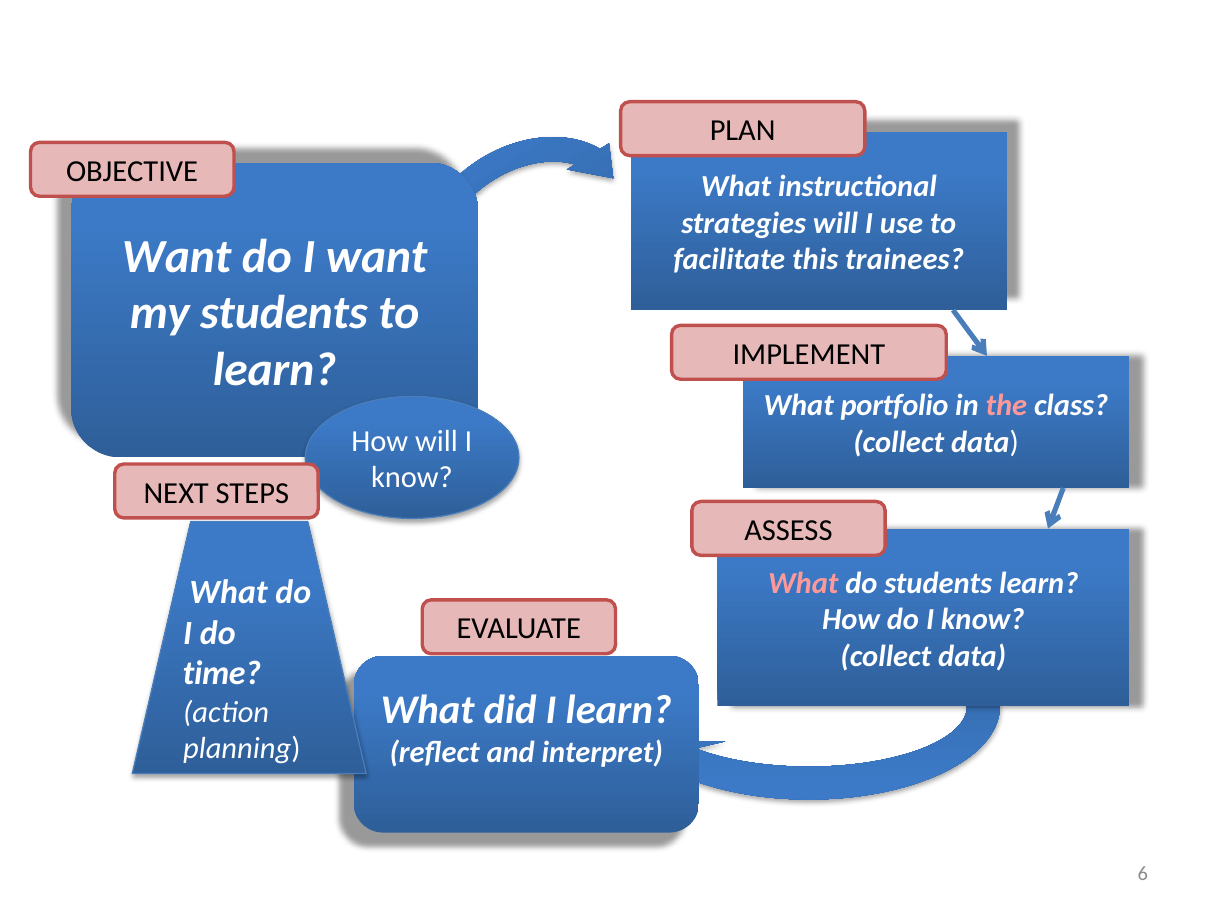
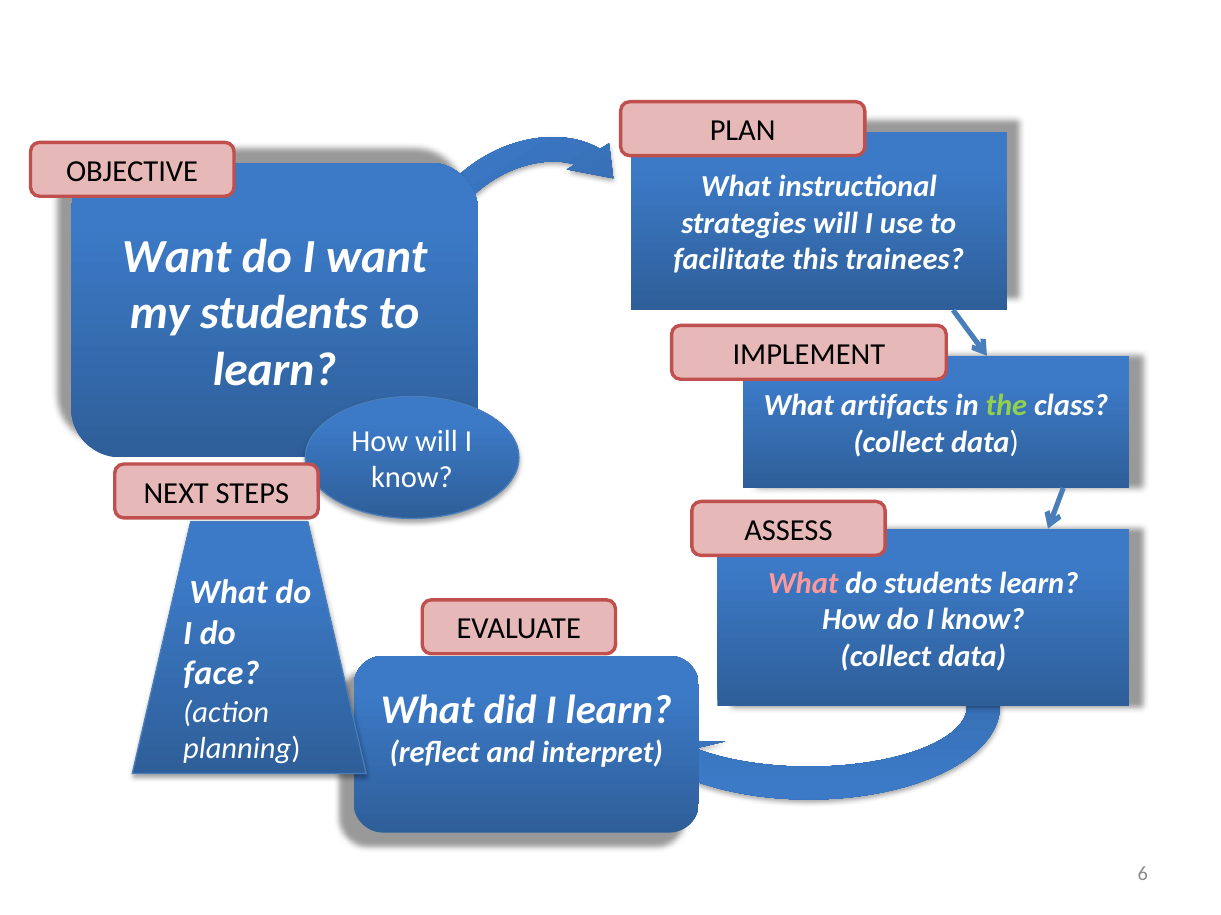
portfolio: portfolio -> artifacts (894, 406)
the colour: pink -> light green (1006, 406)
time: time -> face (221, 674)
